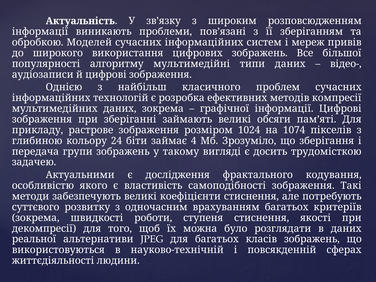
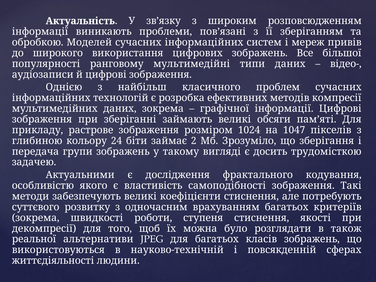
алгоритму: алгоритму -> ранговому (117, 64)
1074: 1074 -> 1047 (294, 130)
4: 4 -> 2 (194, 141)
в даних: даних -> також (346, 228)
